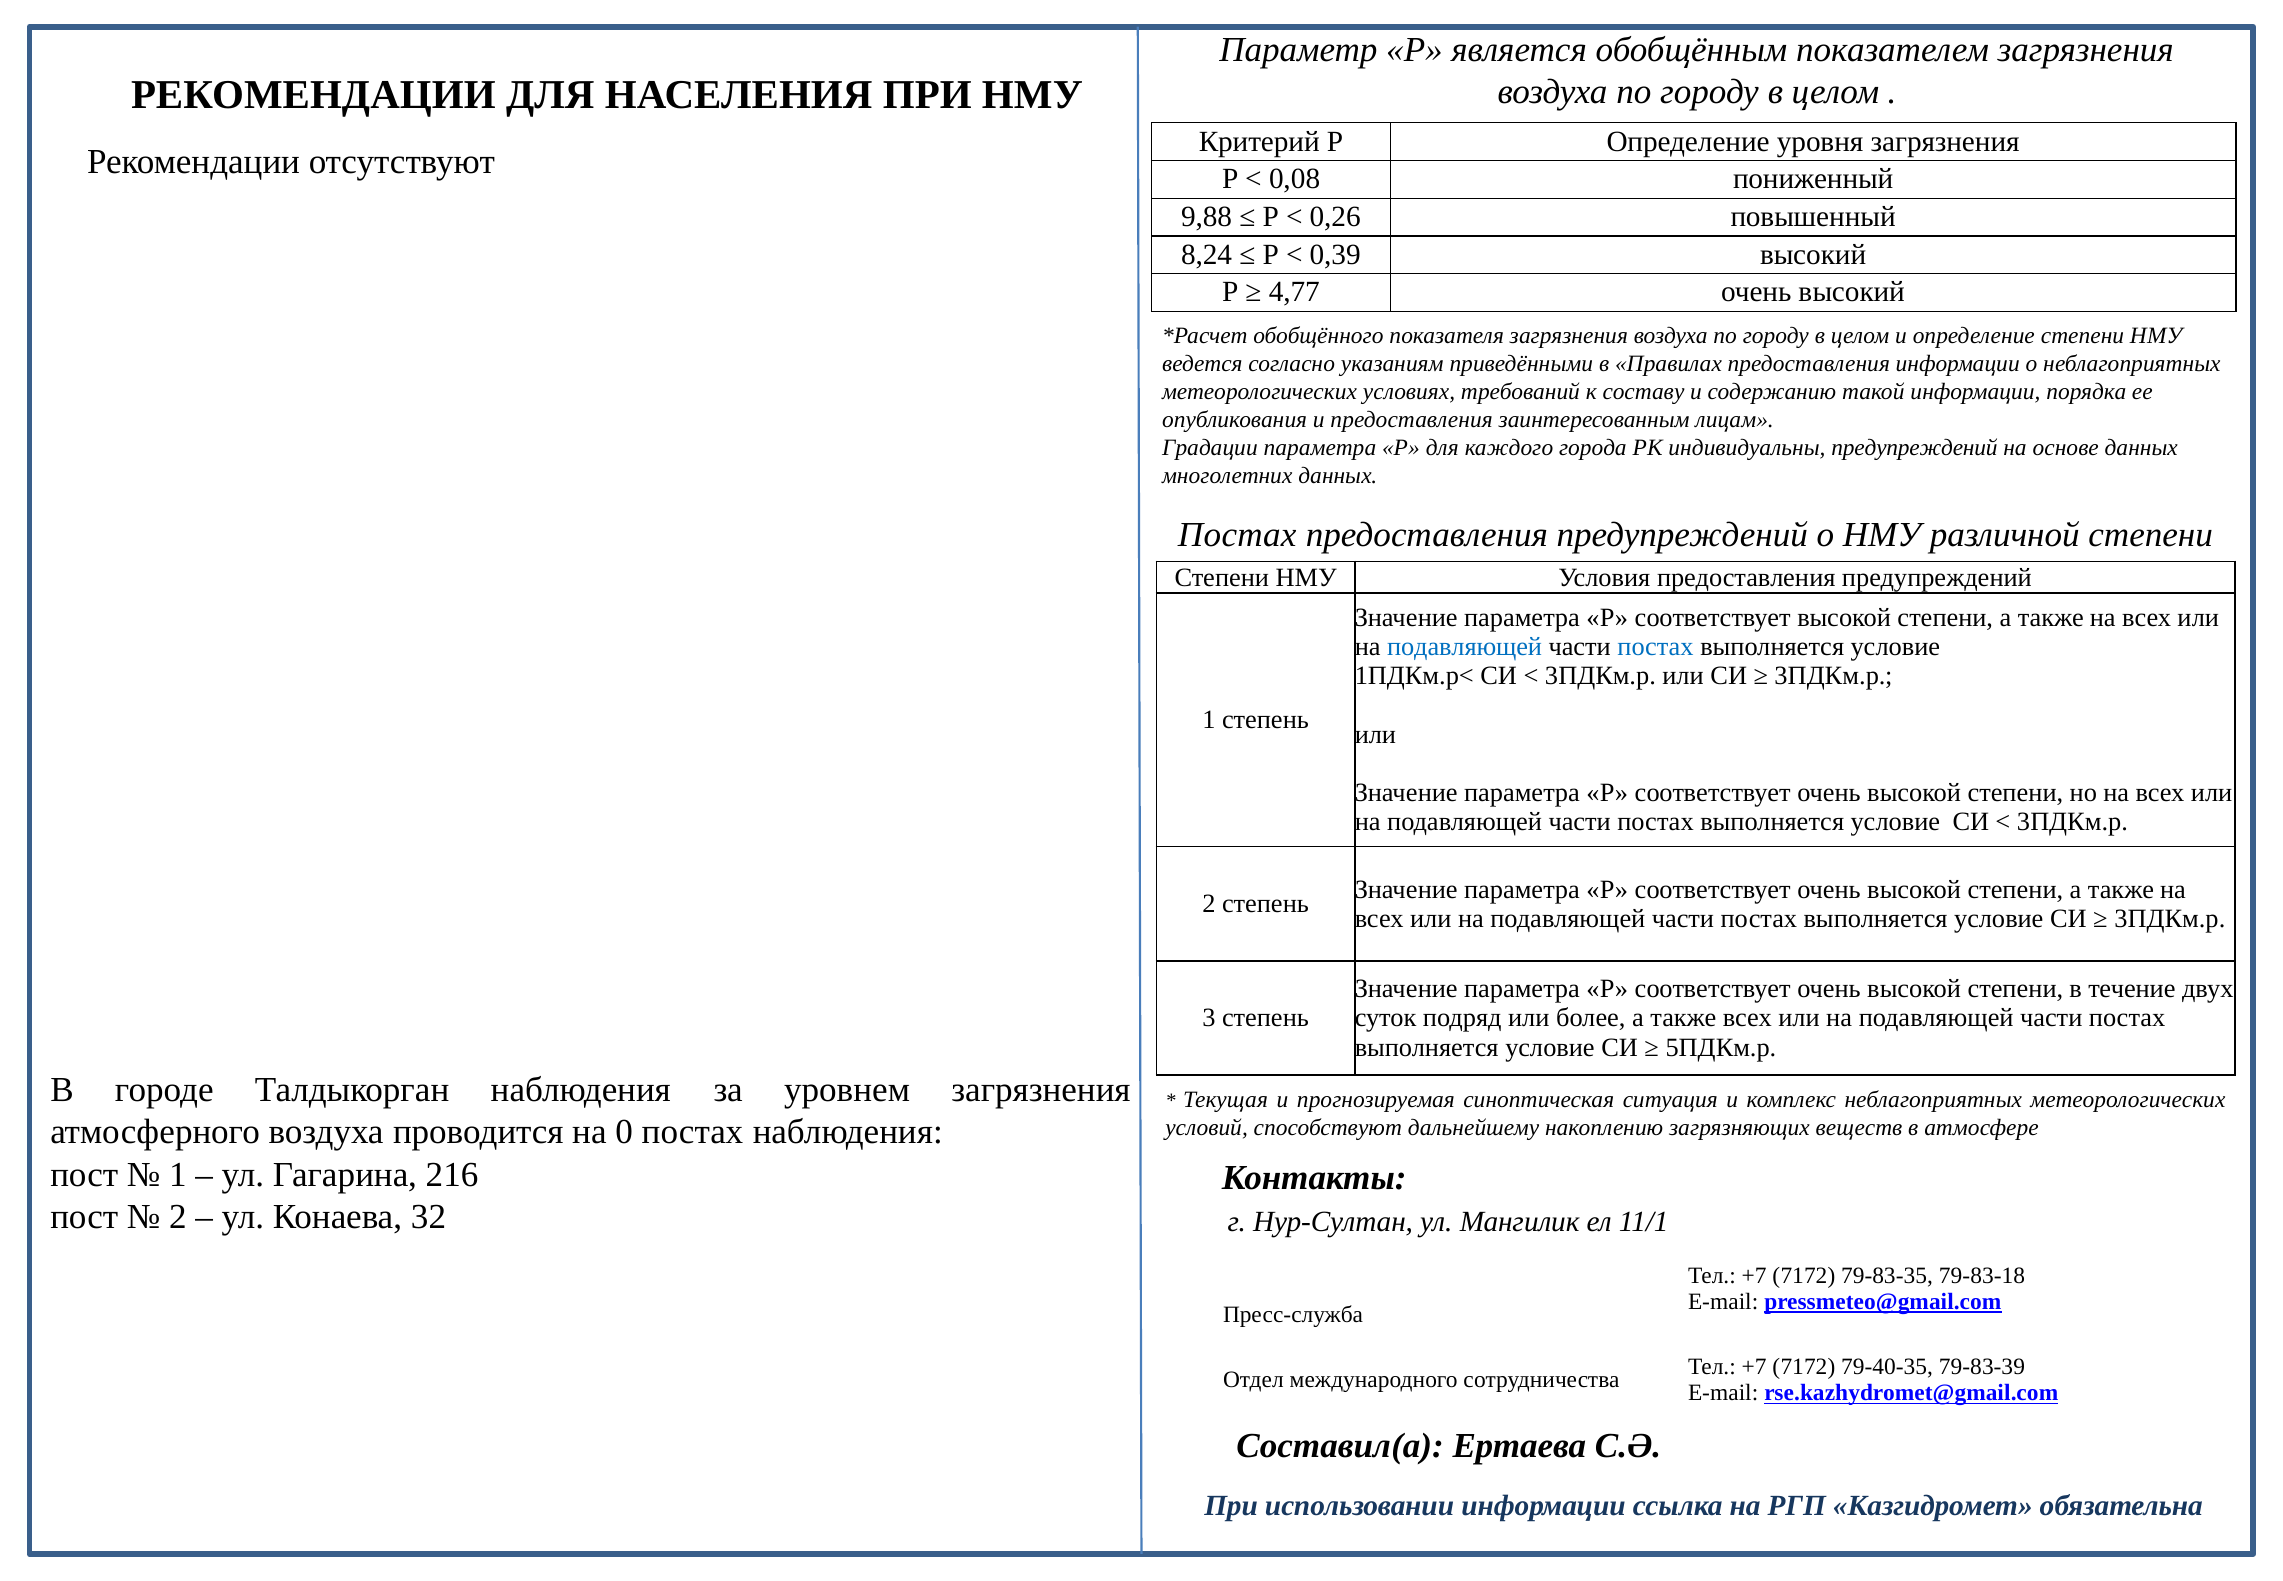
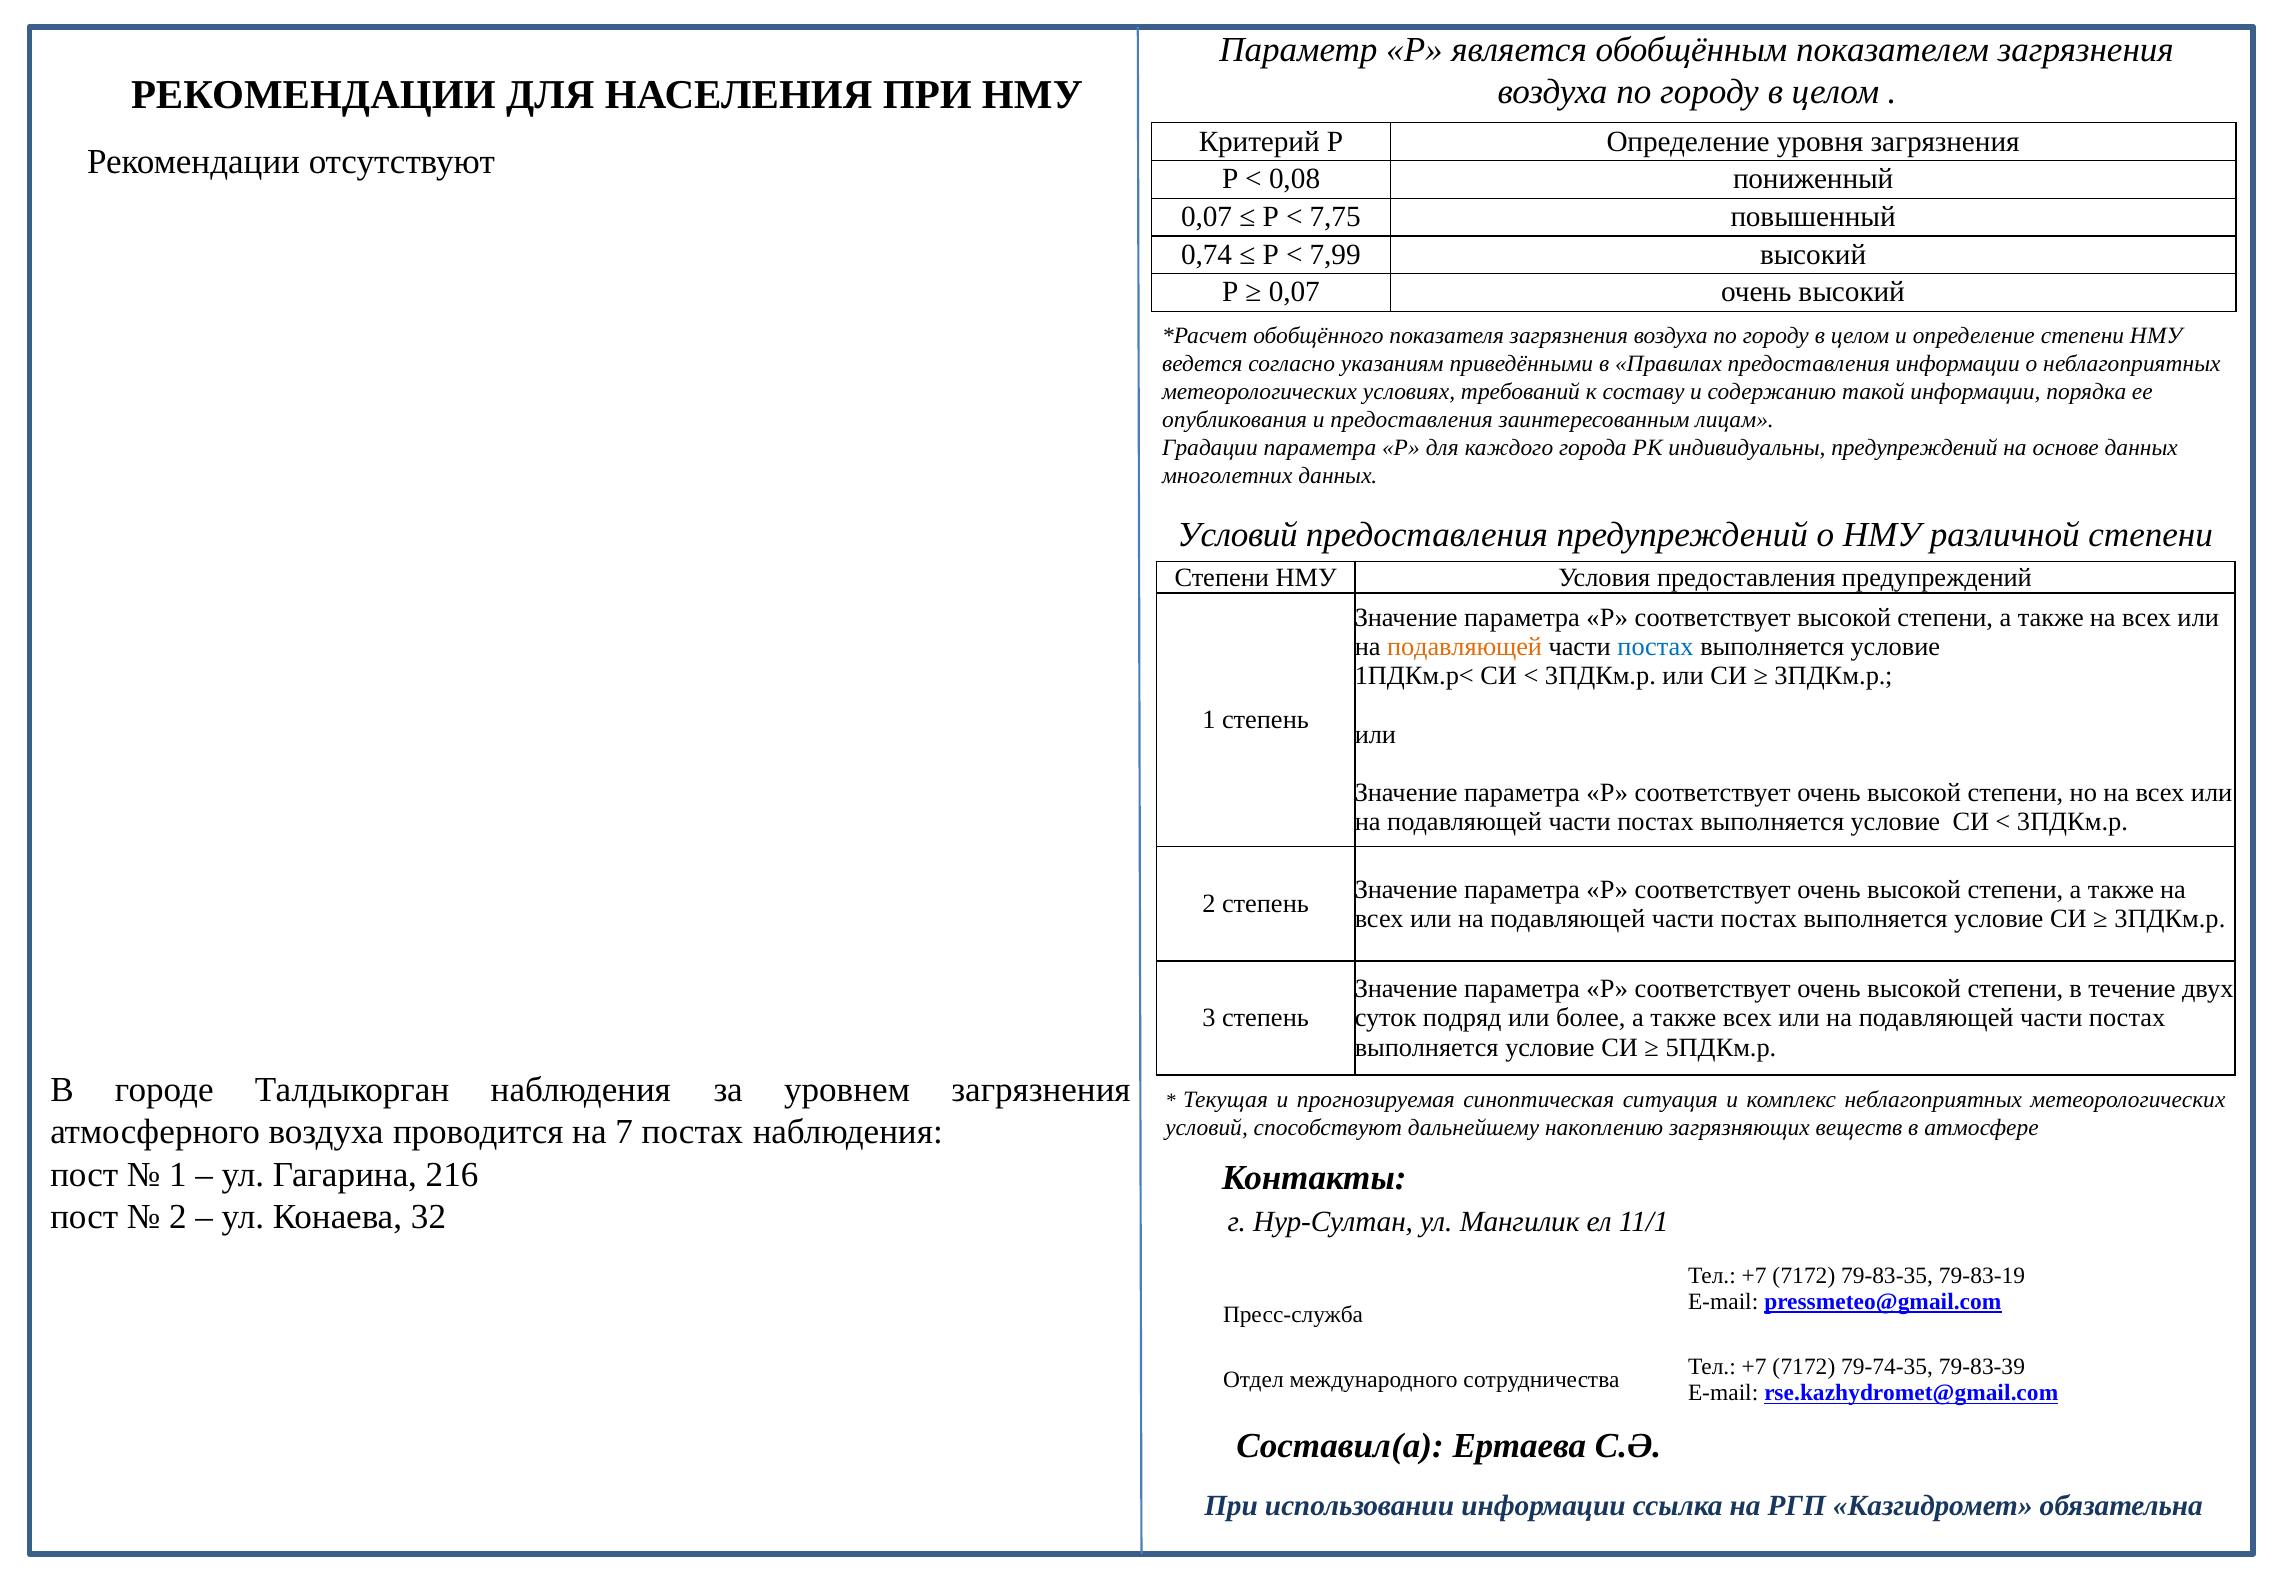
9,88: 9,88 -> 0,07 (1207, 217)
0,26: 0,26 -> 7,75 (1335, 217)
8,24: 8,24 -> 0,74 (1207, 254)
0,39: 0,39 -> 7,99 (1335, 254)
4,77: 4,77 -> 0,07 (1294, 292)
Постах: Постах -> Условий (1238, 535)
подавляющей colour: blue -> orange (1465, 647)
0: 0 -> 7 (624, 1132)
79-83-18: 79-83-18 -> 79-83-19 (1982, 1275)
79-40-35: 79-40-35 -> 79-74-35 (1887, 1366)
